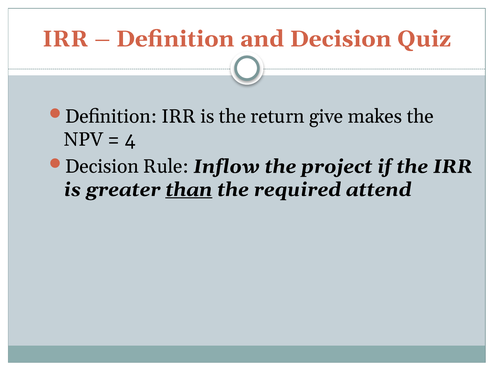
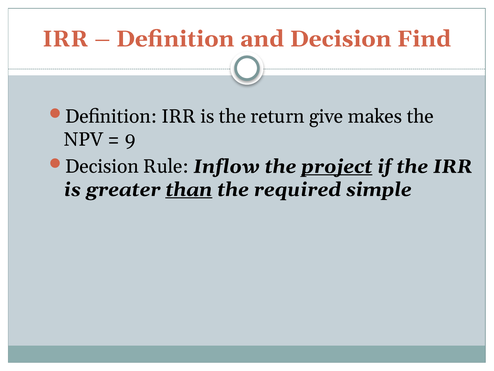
Quiz: Quiz -> Find (424, 39)
4: 4 -> 9 (130, 139)
project underline: none -> present (337, 166)
attend: attend -> simple (379, 189)
